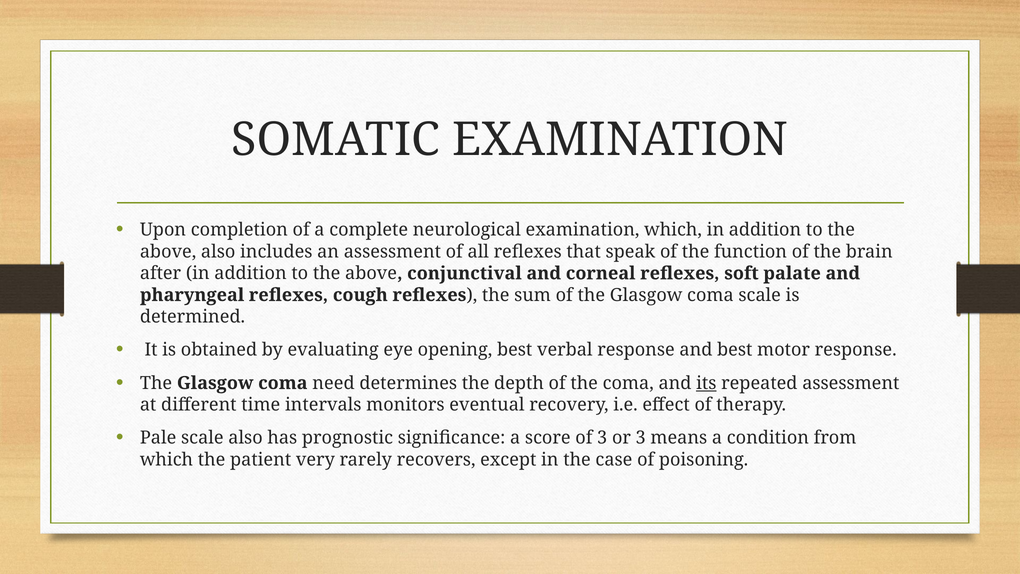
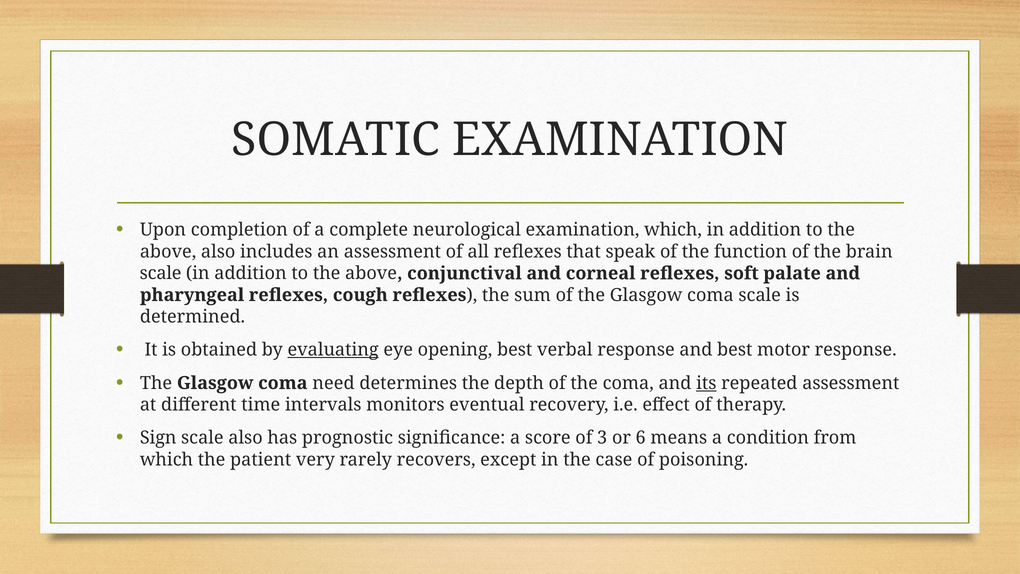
after: after -> scale (161, 273)
evaluating underline: none -> present (333, 350)
Pale: Pale -> Sign (158, 438)
or 3: 3 -> 6 (641, 438)
